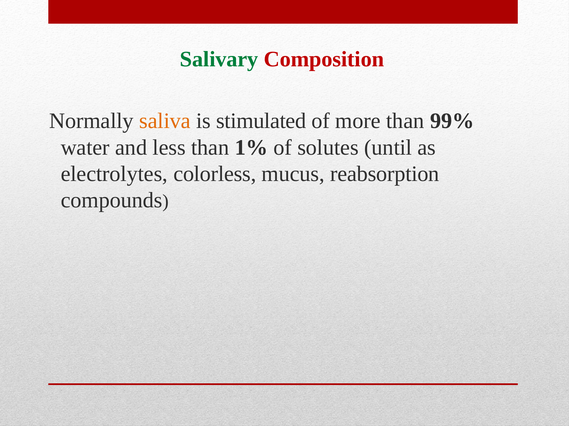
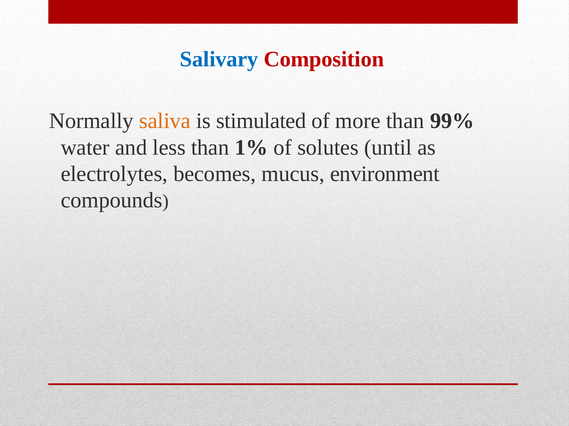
Salivary colour: green -> blue (219, 59)
colorless: colorless -> becomes (215, 174)
reabsorption: reabsorption -> environment (385, 174)
